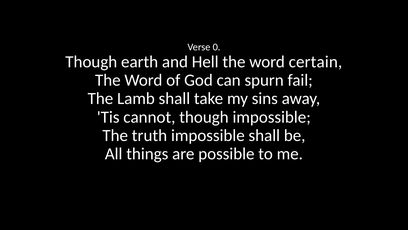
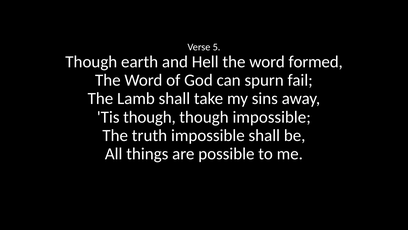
0: 0 -> 5 (217, 47)
certain: certain -> formed (316, 62)
Tis cannot: cannot -> though (149, 117)
